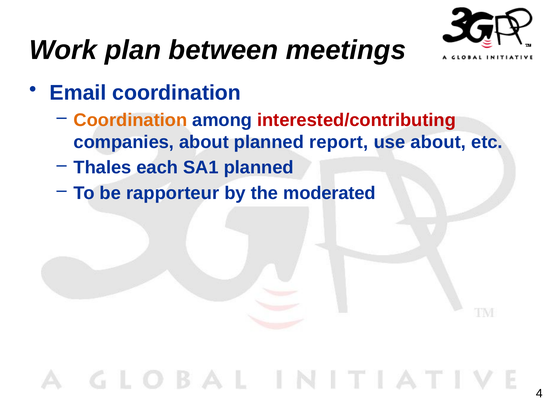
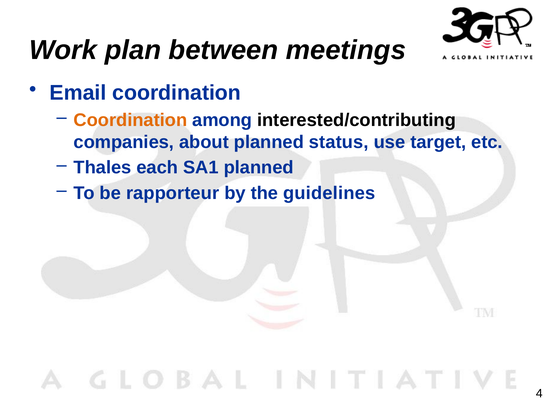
interested/contributing colour: red -> black (356, 120)
report: report -> status (339, 142)
use about: about -> target (438, 142)
moderated: moderated -> guidelines (329, 193)
